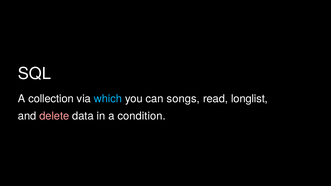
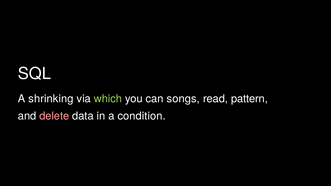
collection: collection -> shrinking (51, 99)
which colour: light blue -> light green (108, 99)
longlist: longlist -> pattern (249, 99)
